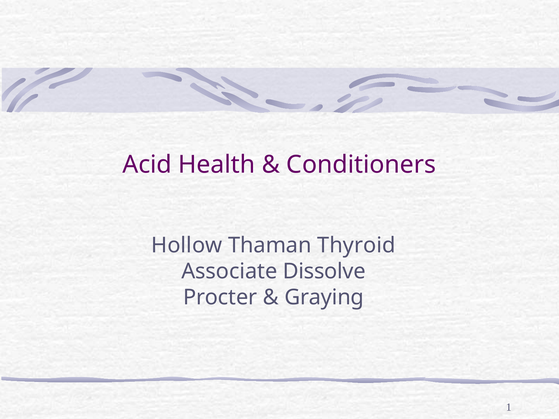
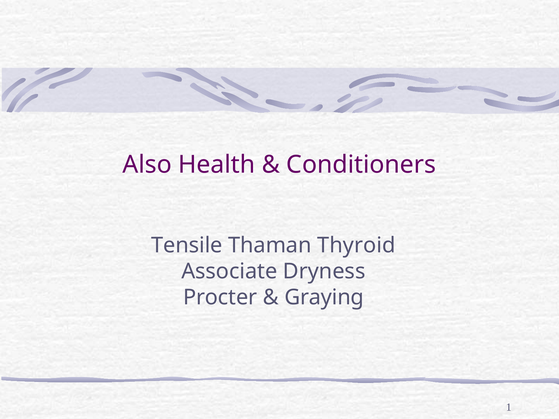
Acid: Acid -> Also (147, 165)
Hollow: Hollow -> Tensile (187, 245)
Dissolve: Dissolve -> Dryness (324, 271)
